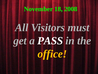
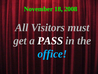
office colour: yellow -> light blue (52, 54)
